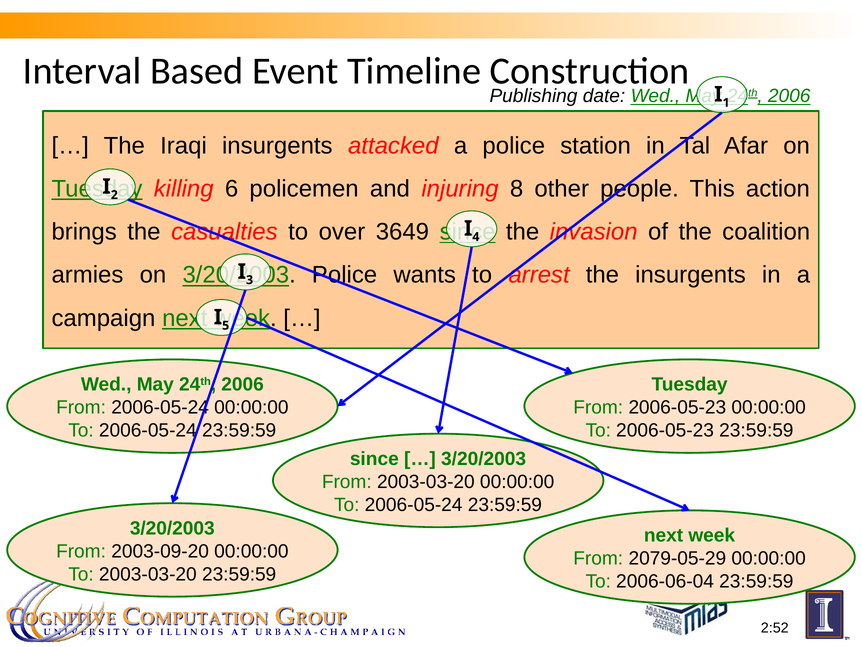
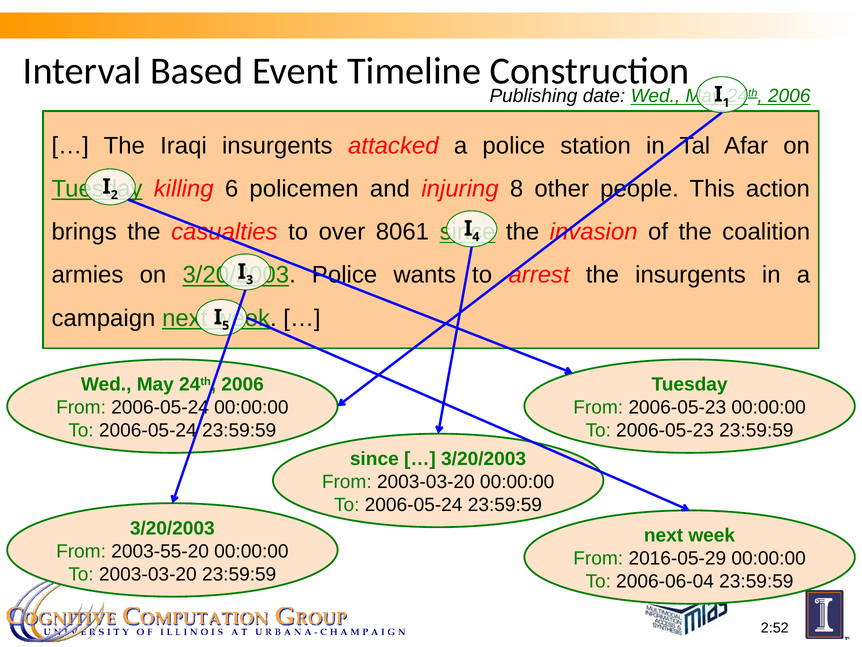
3649: 3649 -> 8061 (402, 232)
2003-09-20: 2003-09-20 -> 2003-55-20 (160, 551)
2079-05-29: 2079-05-29 -> 2016-05-29 (677, 558)
